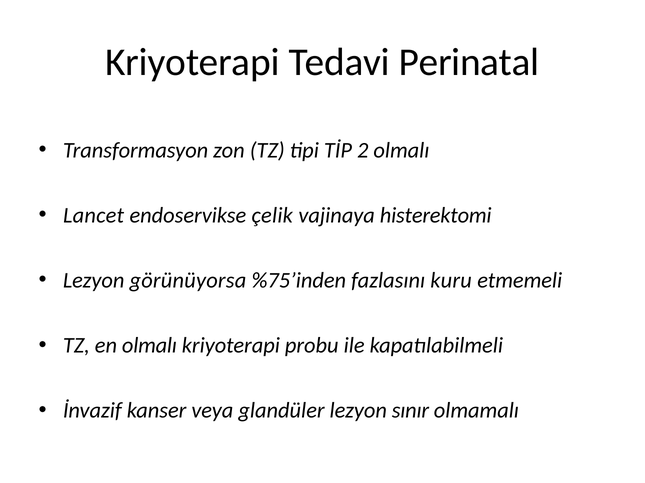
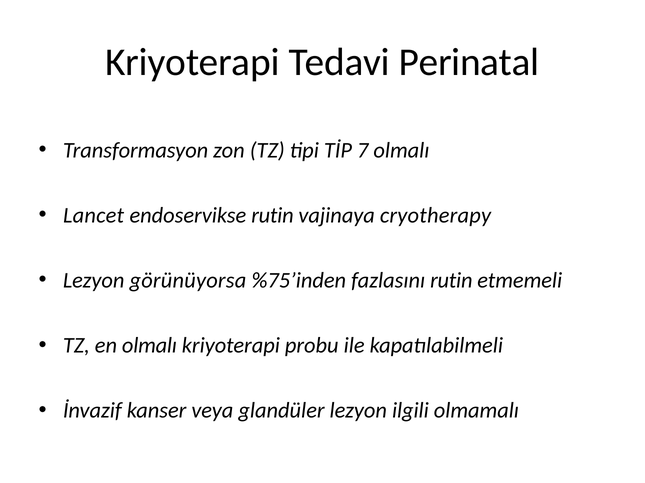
2: 2 -> 7 (363, 150)
endoservikse çelik: çelik -> rutin (272, 216)
histerektomi: histerektomi -> cryotherapy (435, 216)
fazlasını kuru: kuru -> rutin (451, 281)
sınır: sınır -> ilgili (410, 411)
